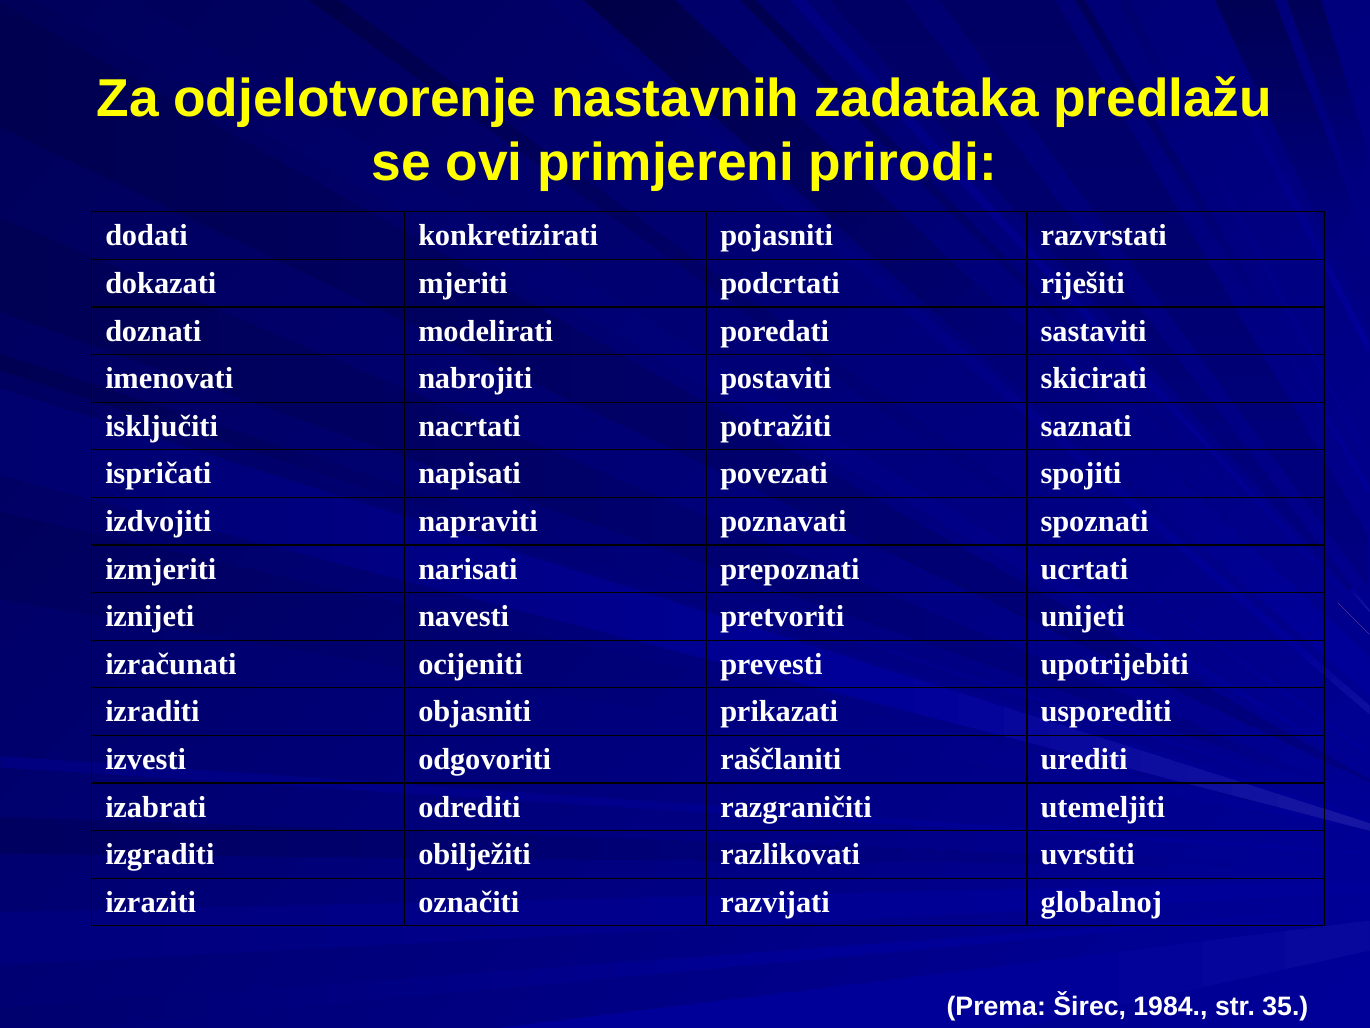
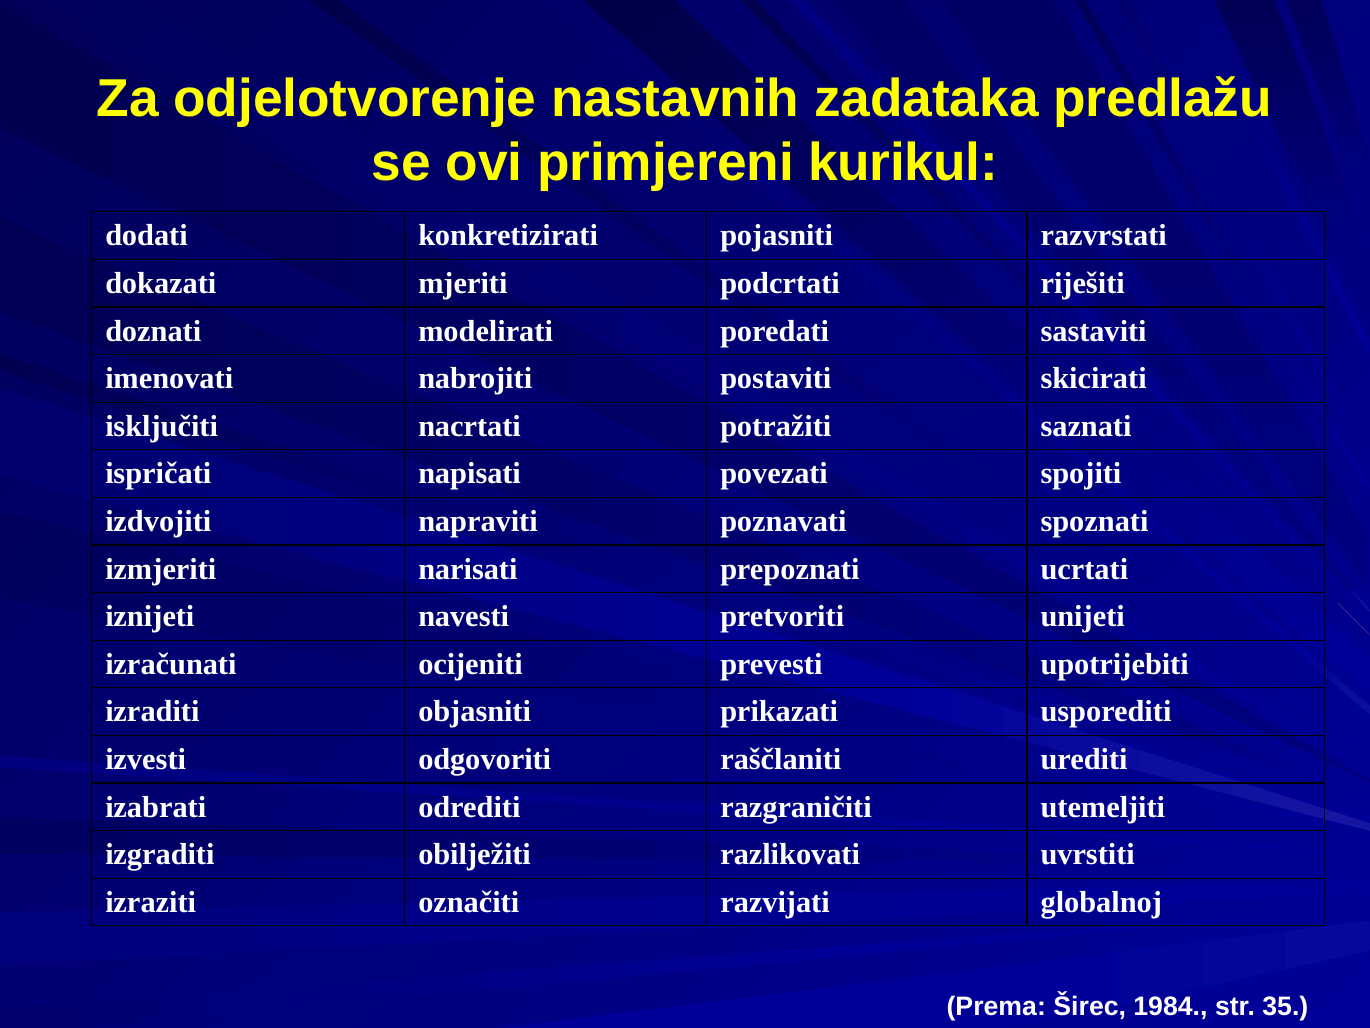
prirodi: prirodi -> kurikul (903, 163)
